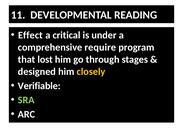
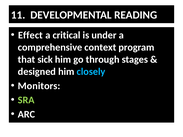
require: require -> context (100, 47)
lost: lost -> sick (45, 60)
closely colour: yellow -> light blue (91, 72)
Verifiable: Verifiable -> Monitors (39, 86)
